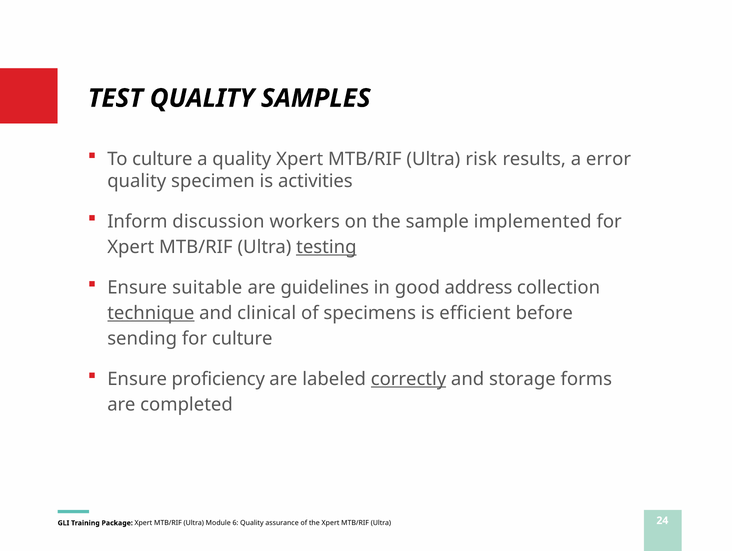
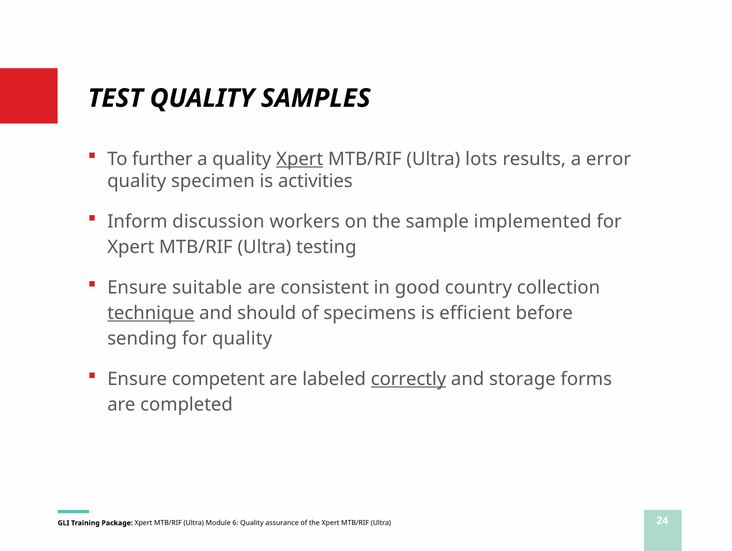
To culture: culture -> further (162, 159)
Xpert underline: none -> present (300, 159)
risk: risk -> lots (481, 159)
testing underline: present -> none (326, 247)
guidelines: guidelines -> consistent (325, 287)
address: address -> country (478, 287)
clinical: clinical -> should (267, 313)
for culture: culture -> quality (242, 339)
proficiency: proficiency -> competent (218, 379)
